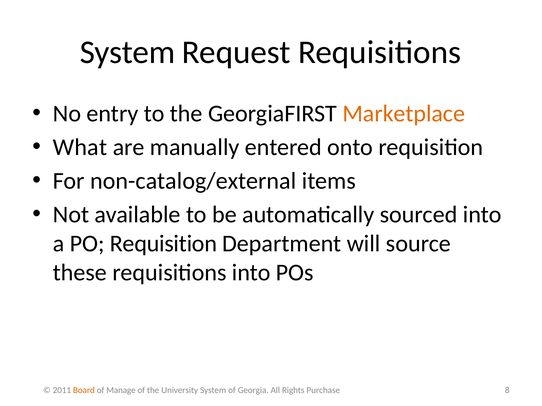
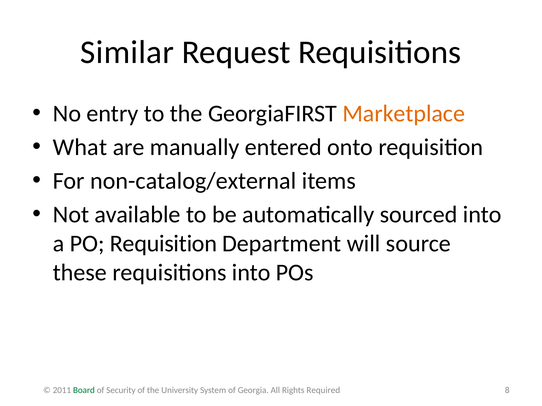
System: System -> Similar (127, 52)
Board colour: orange -> green (84, 391)
Manage: Manage -> Security (121, 391)
Purchase: Purchase -> Required (323, 391)
